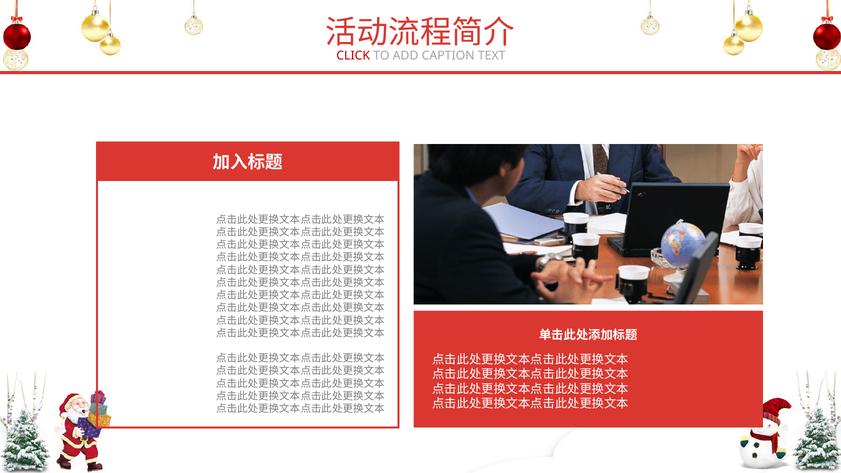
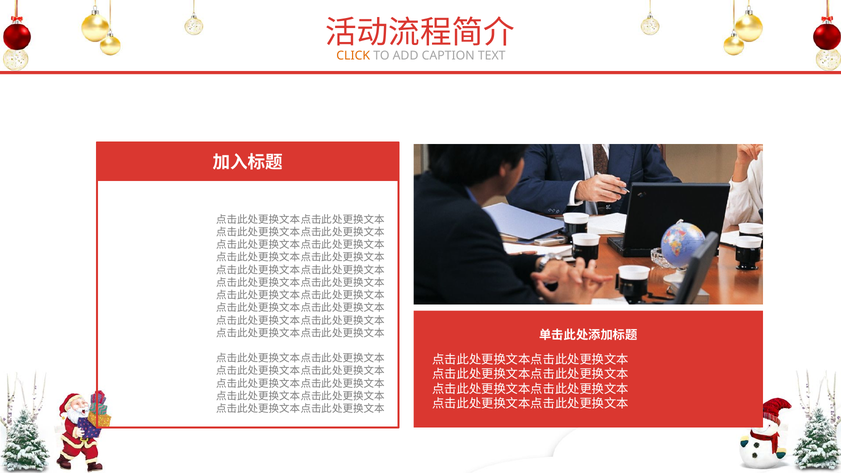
CLICK colour: red -> orange (353, 56)
